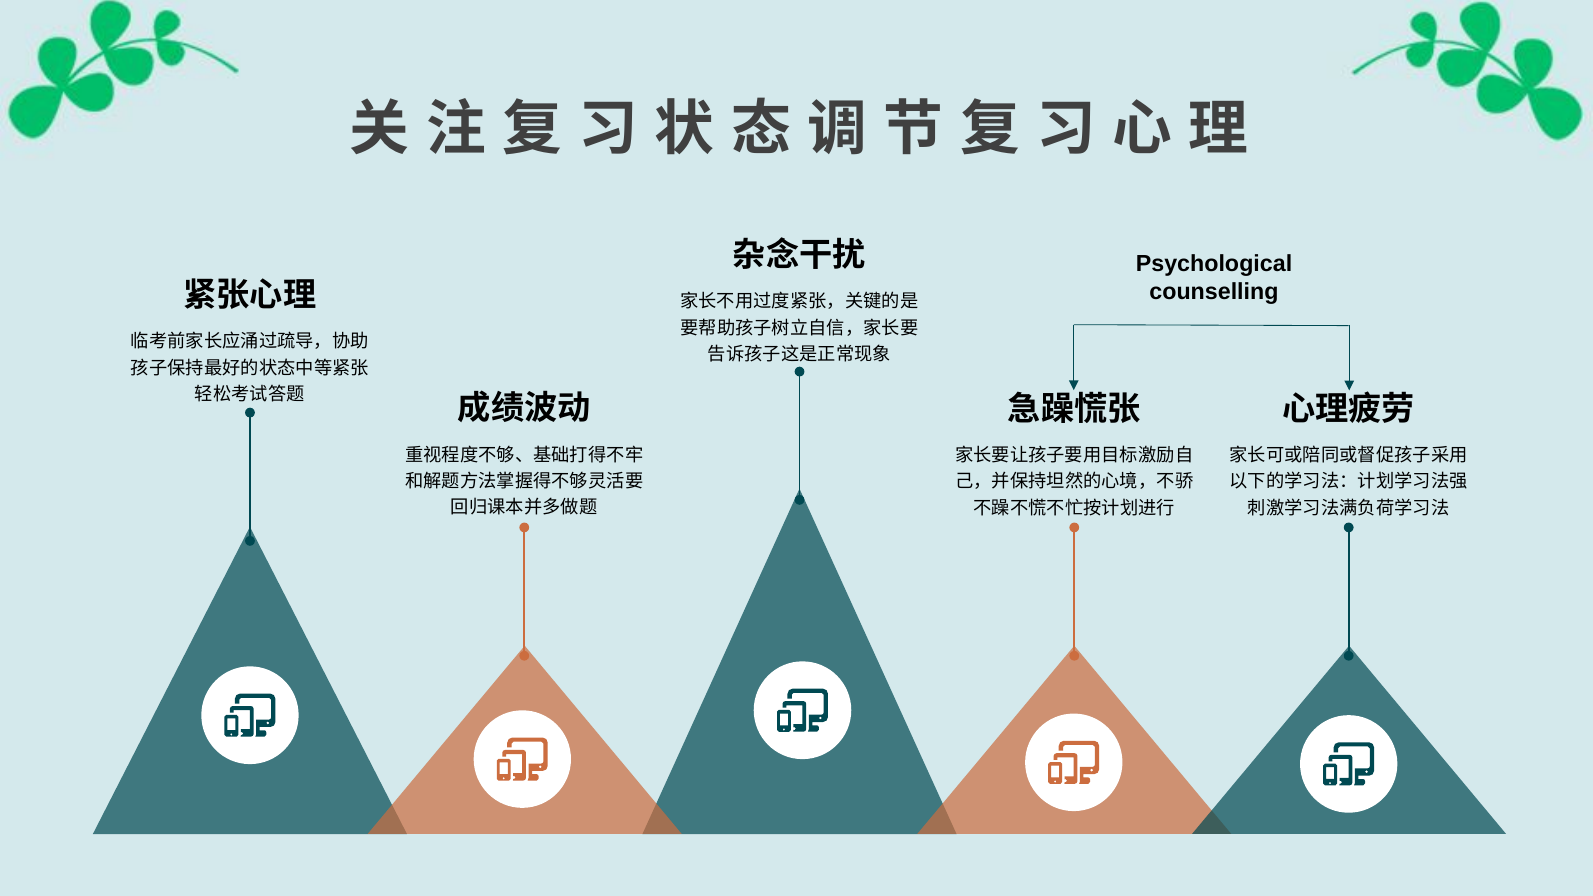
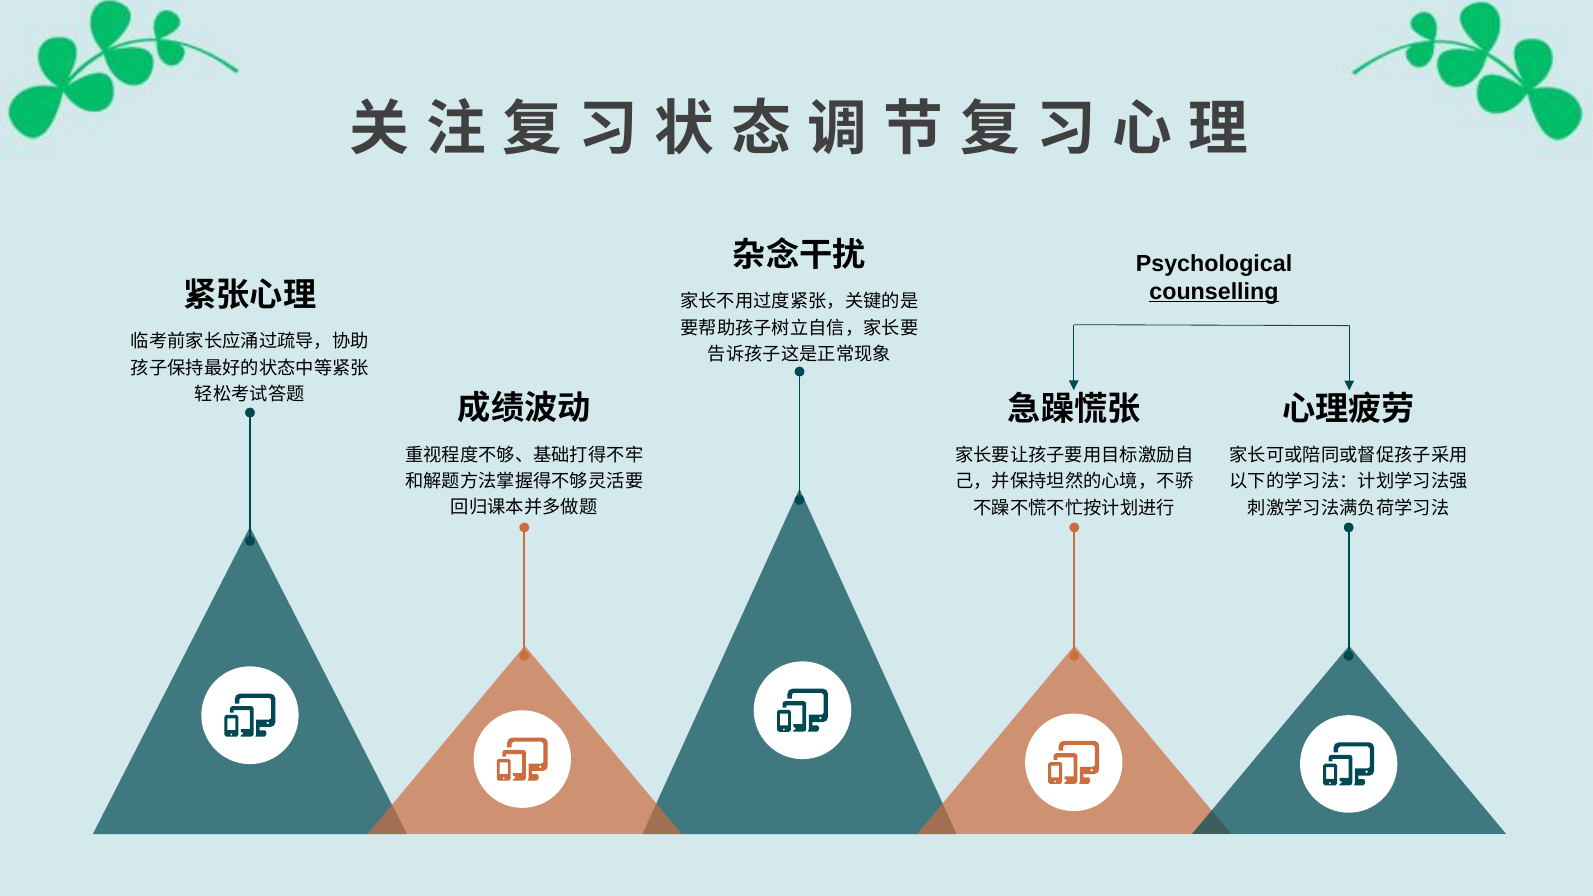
counselling underline: none -> present (1214, 292)
